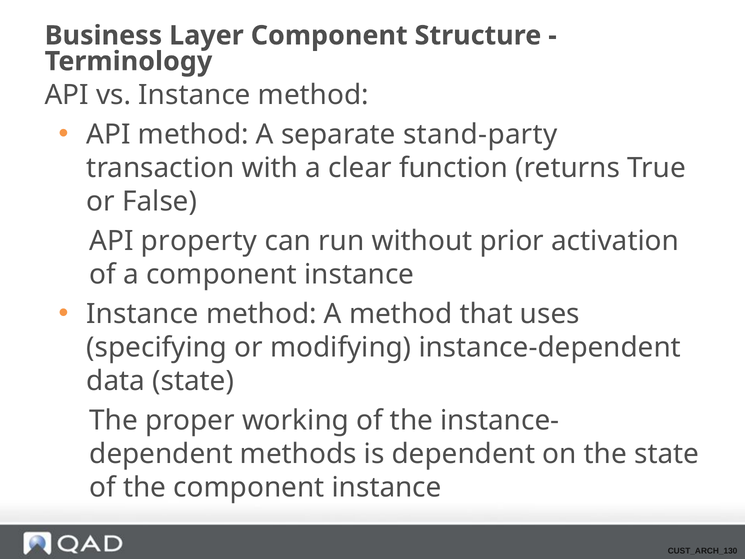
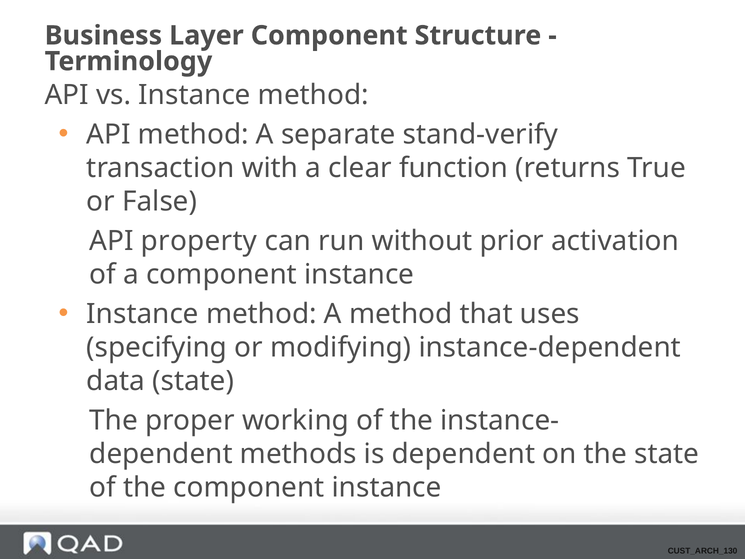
stand-party: stand-party -> stand-verify (480, 134)
